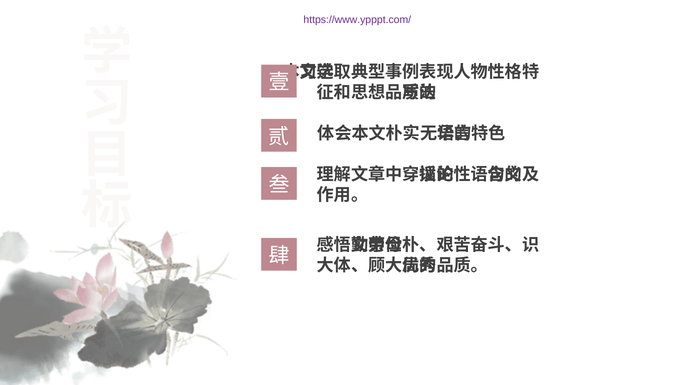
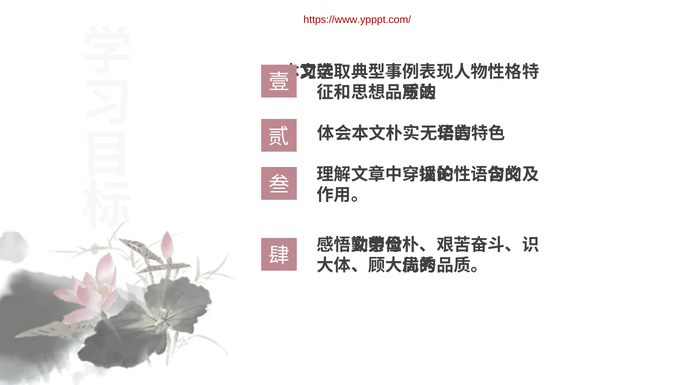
https://www.ypppt.com/ colour: purple -> red (357, 20)
